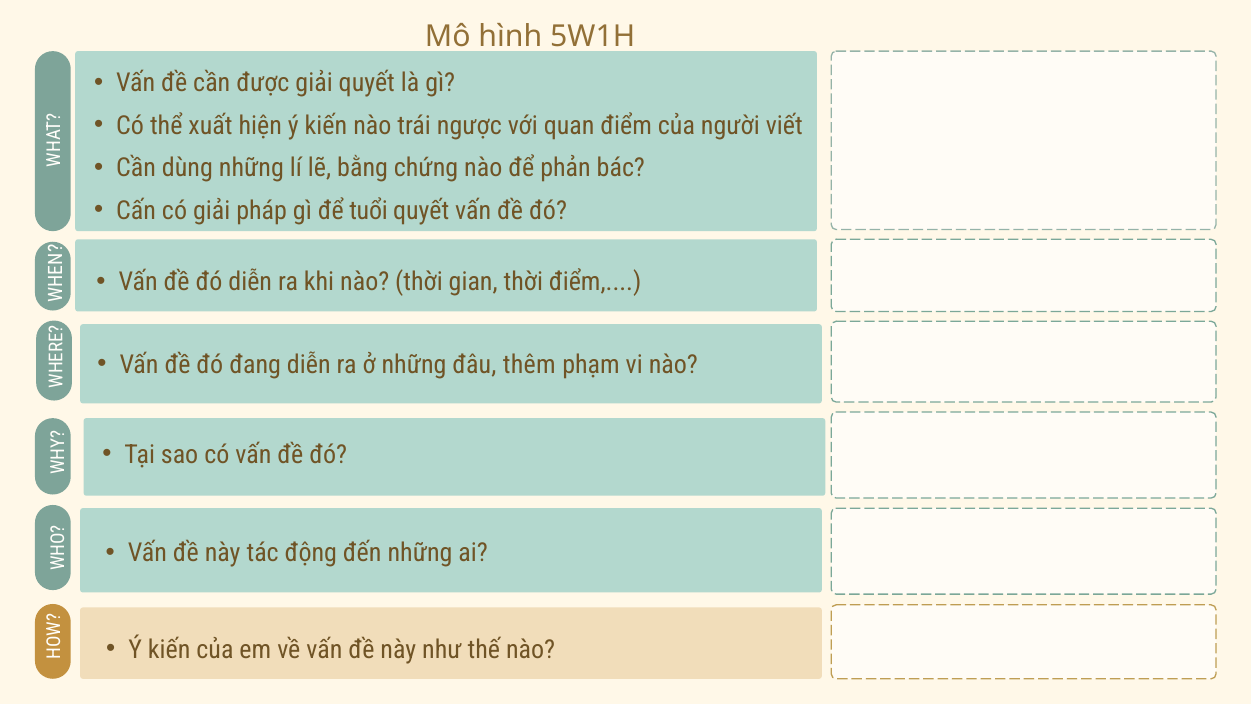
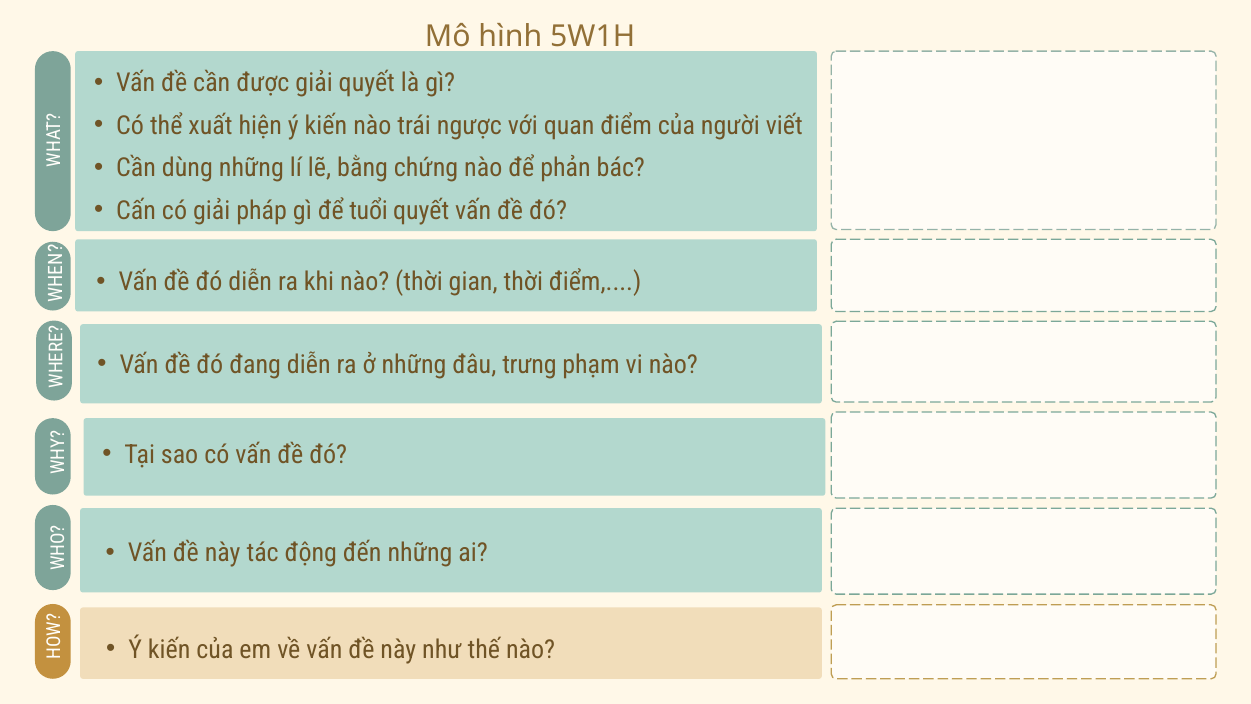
thêm: thêm -> trưng (529, 364)
